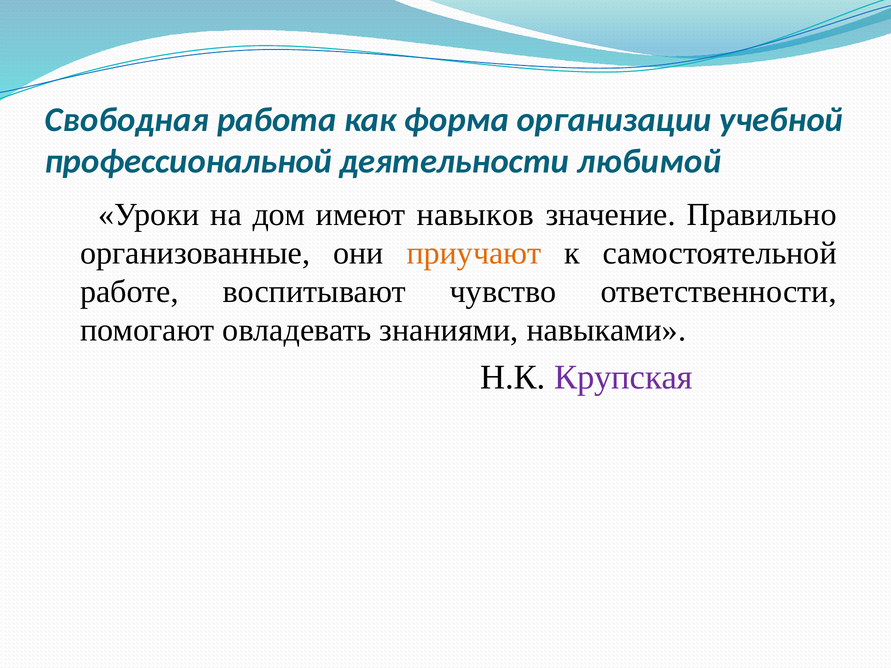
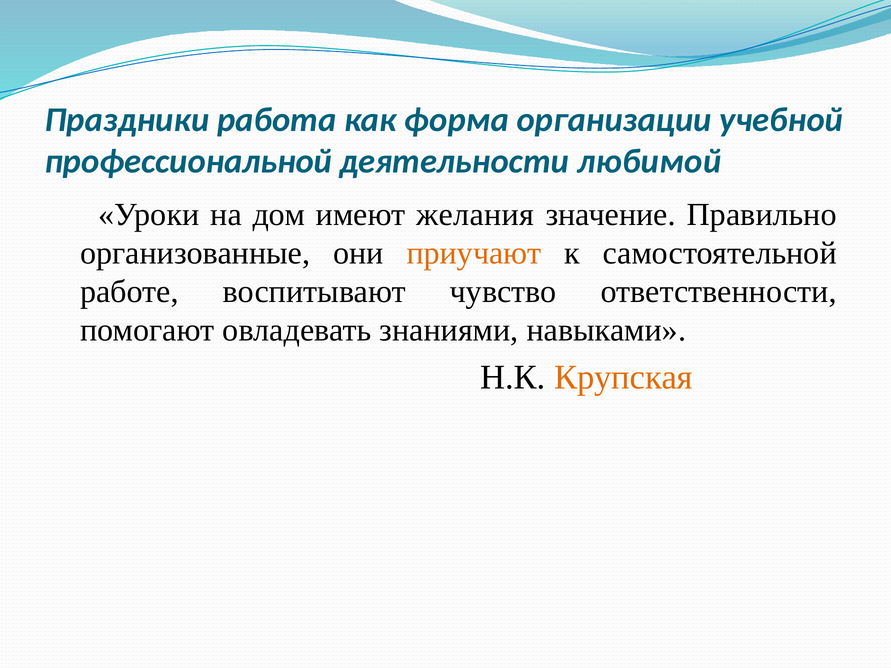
Свободная: Свободная -> Праздники (127, 120)
навыков: навыков -> желания (475, 215)
Крупская colour: purple -> orange (624, 377)
